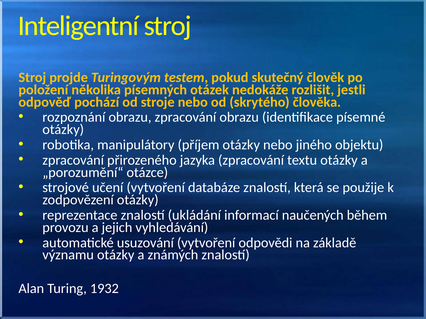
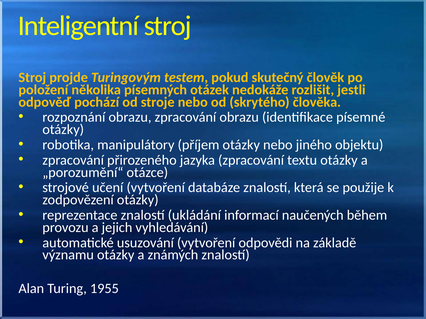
1932: 1932 -> 1955 (104, 289)
